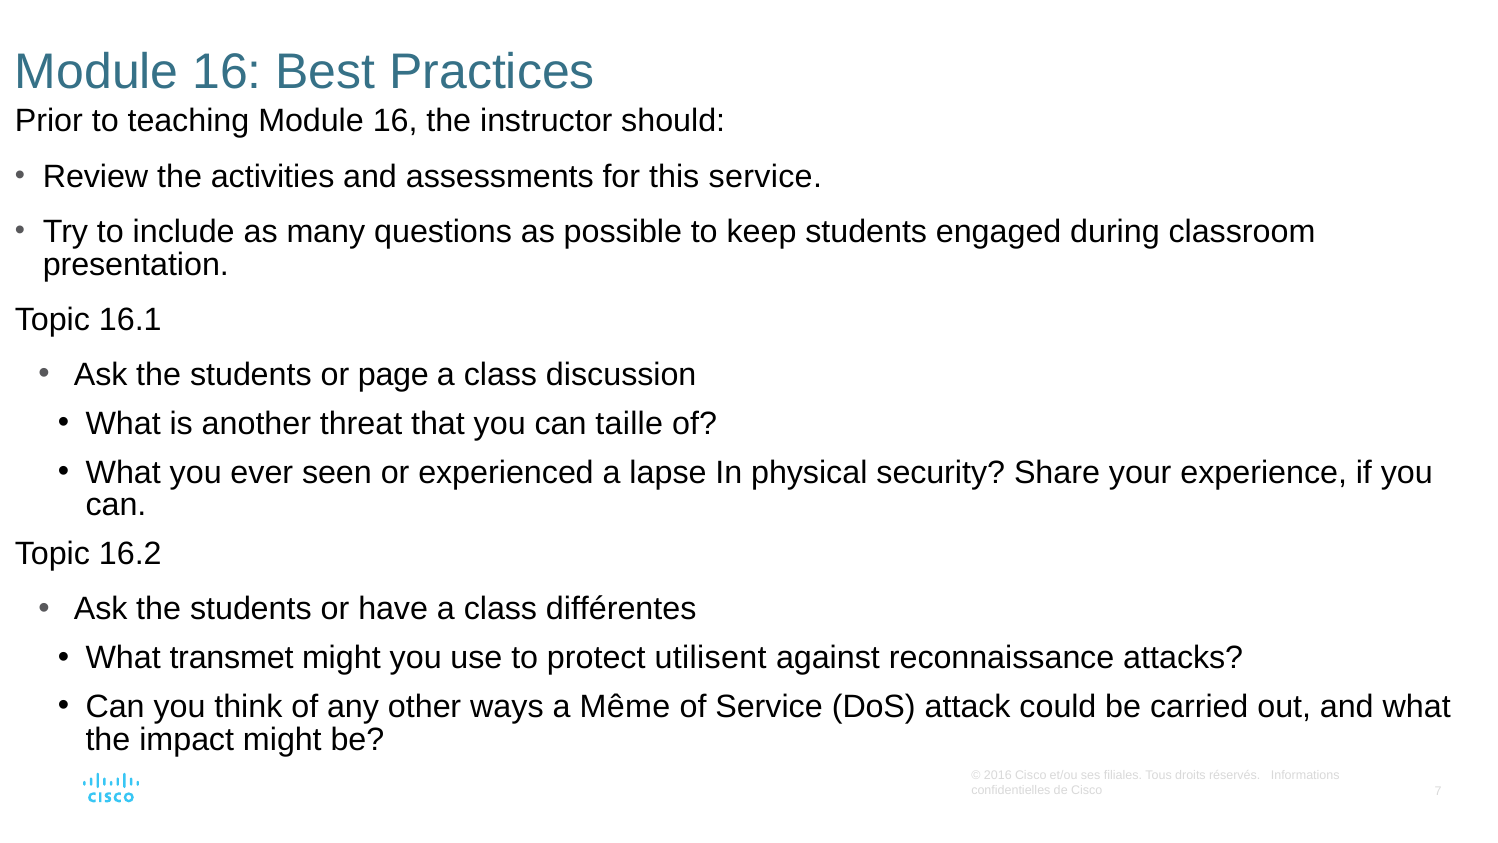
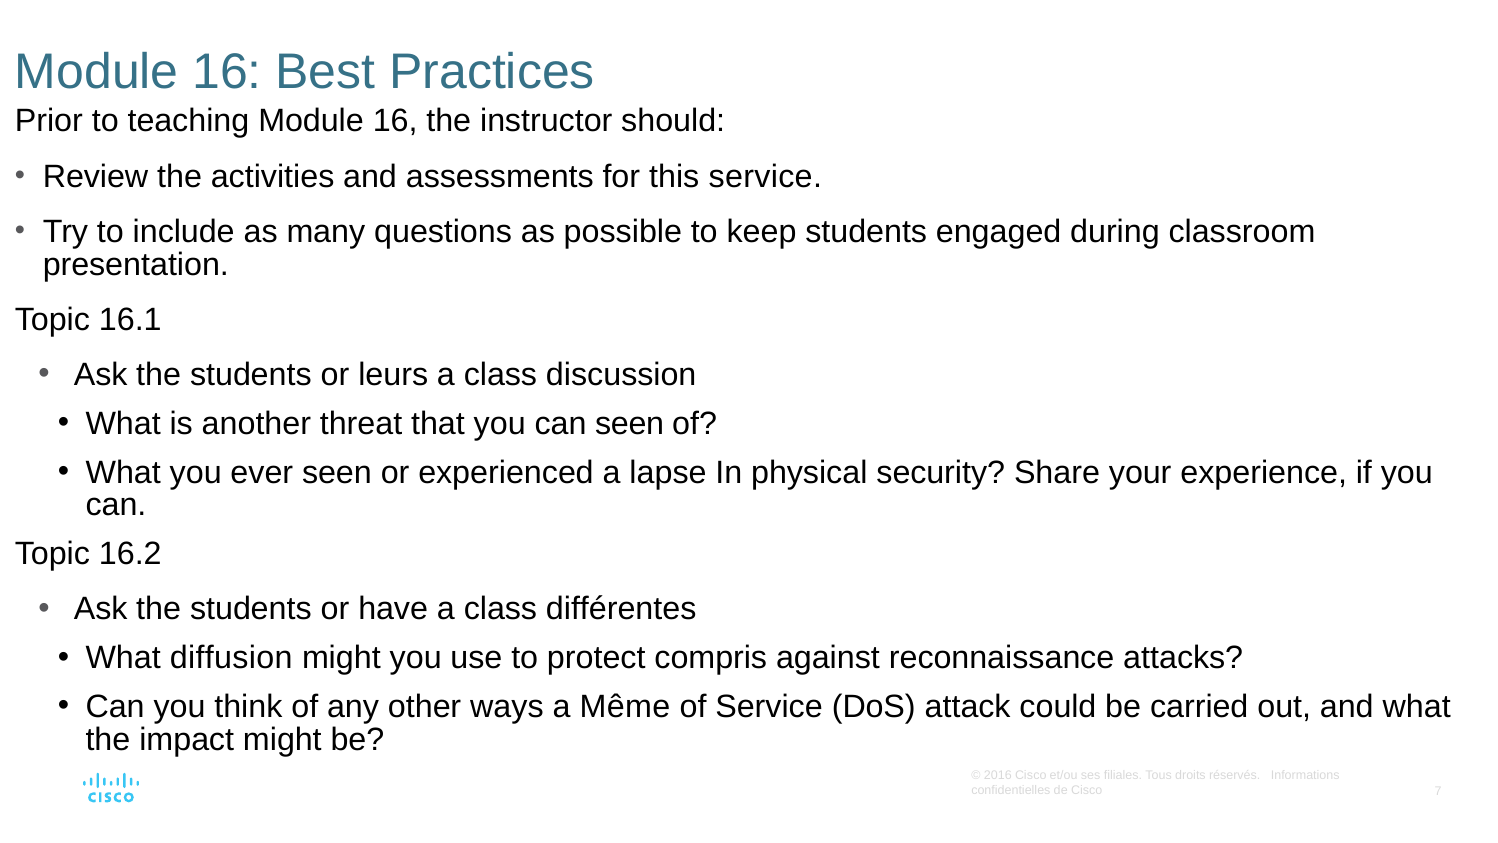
page: page -> leurs (393, 375)
can taille: taille -> seen (630, 423)
transmet: transmet -> diffusion (231, 658)
utilisent: utilisent -> compris (711, 658)
